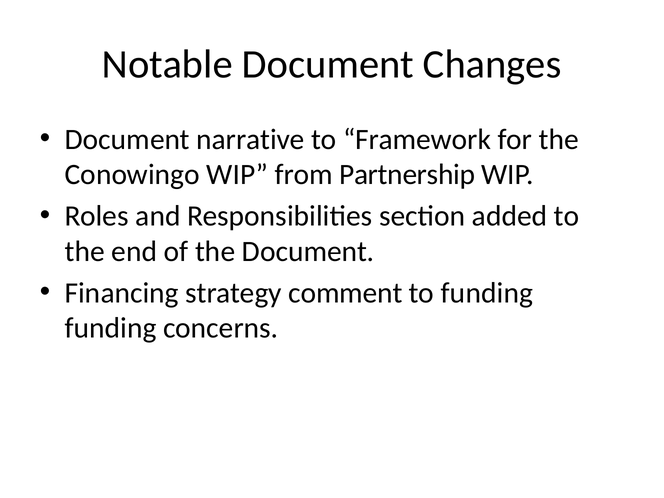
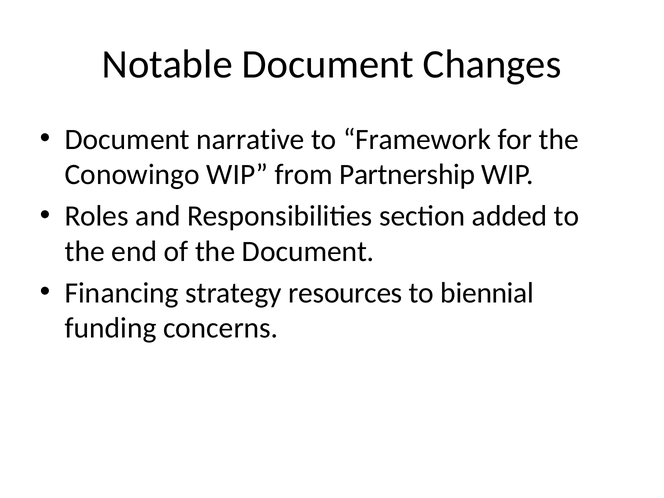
comment: comment -> resources (345, 293)
to funding: funding -> biennial (487, 293)
